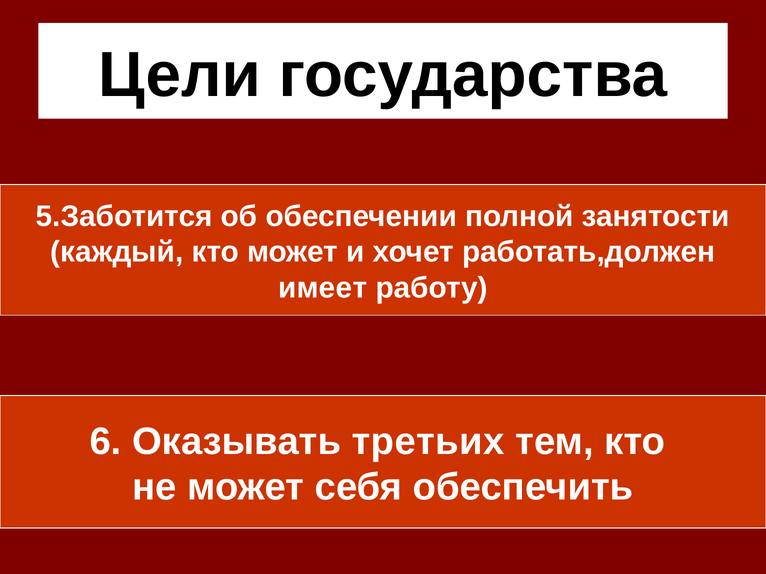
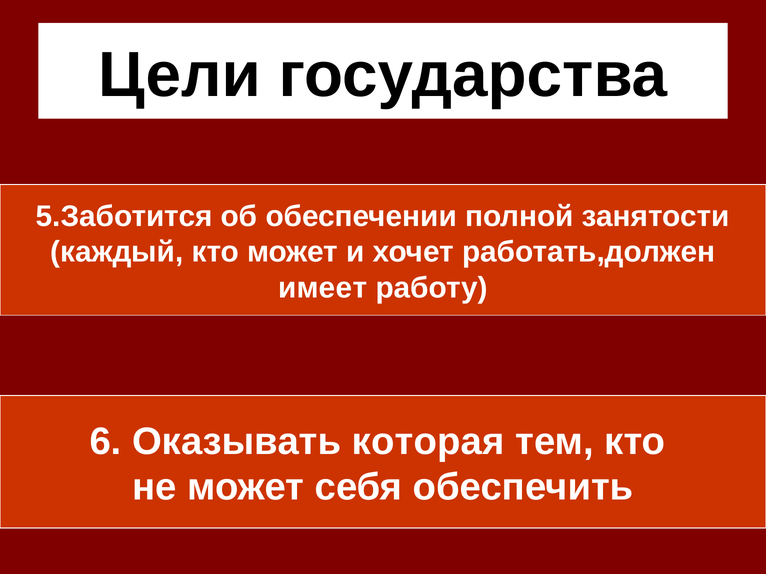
третьих: третьих -> которая (428, 442)
